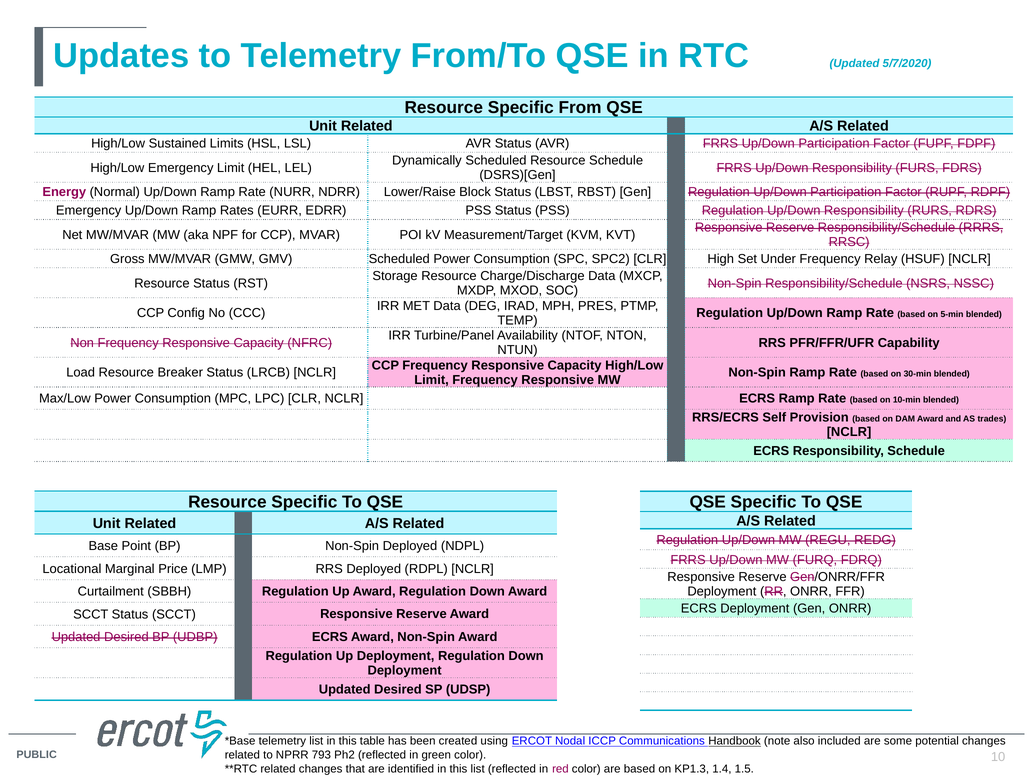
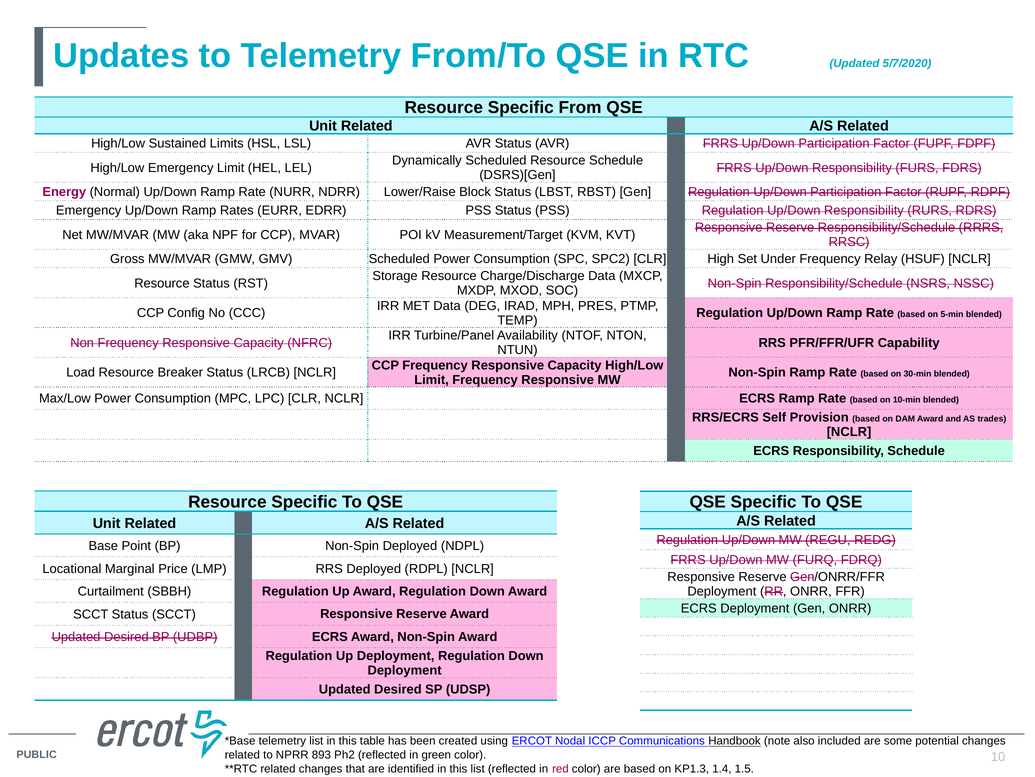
793: 793 -> 893 (321, 754)
